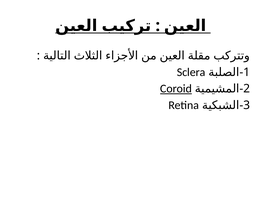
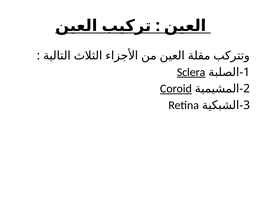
Sclera underline: none -> present (191, 72)
